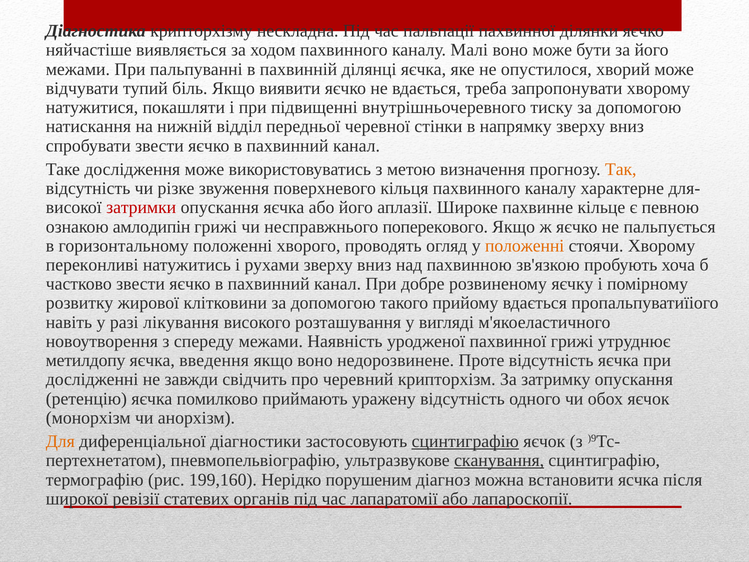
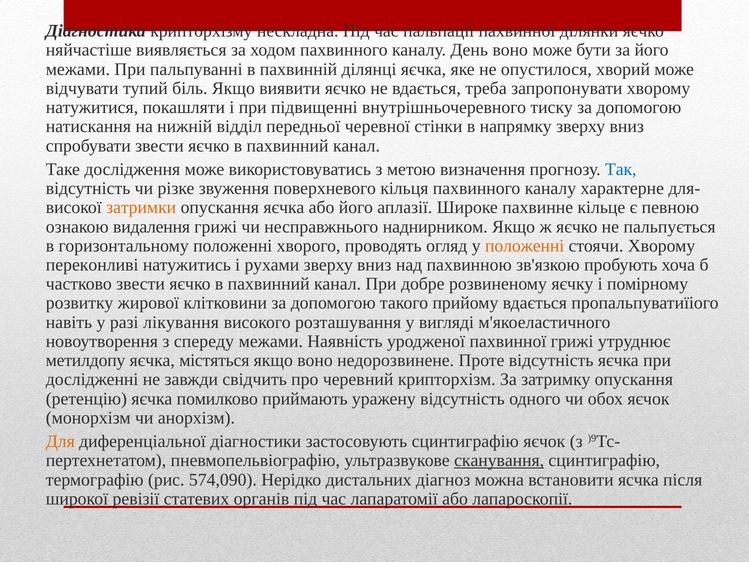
Малі: Малі -> День (469, 50)
Так colour: orange -> blue (621, 169)
затримки colour: red -> orange (141, 207)
амлодипін: амлодипін -> видалення (152, 227)
поперекового: поперекового -> наднирником (435, 227)
введення: введення -> містяться (214, 360)
сцинтиграфію underline: present -> none (465, 441)
199,160: 199,160 -> 574,090 (223, 479)
порушеним: порушеним -> дистальних (369, 479)
